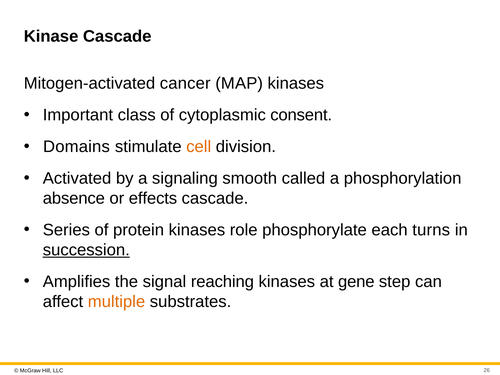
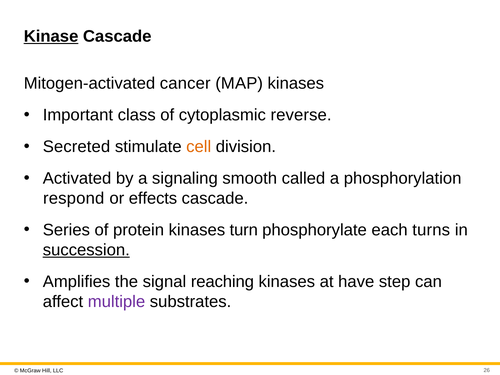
Kinase underline: none -> present (51, 36)
consent: consent -> reverse (301, 115)
Domains: Domains -> Secreted (76, 147)
absence: absence -> respond (74, 198)
role: role -> turn (244, 230)
gene: gene -> have (356, 282)
multiple colour: orange -> purple (117, 302)
